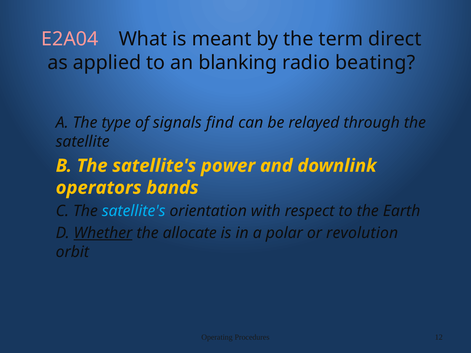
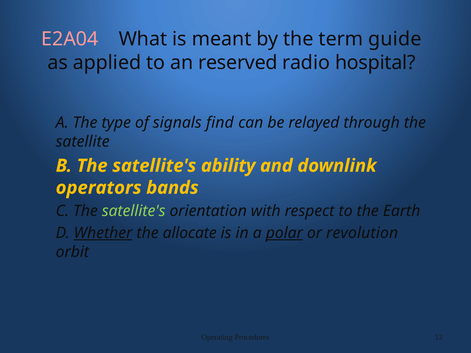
direct: direct -> guide (395, 39)
blanking: blanking -> reserved (238, 63)
beating: beating -> hospital (375, 63)
power: power -> ability (228, 166)
satellite's colour: light blue -> light green (134, 211)
polar underline: none -> present (284, 233)
